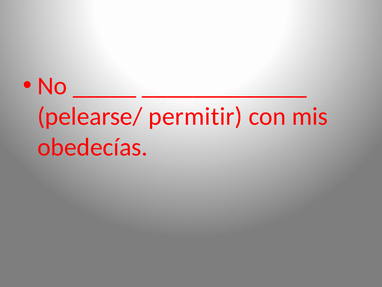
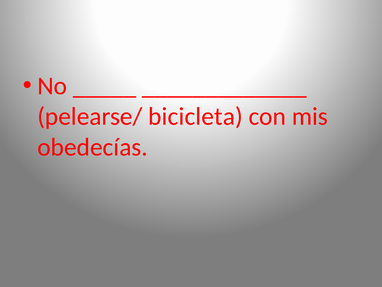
permitir: permitir -> bicicleta (196, 116)
